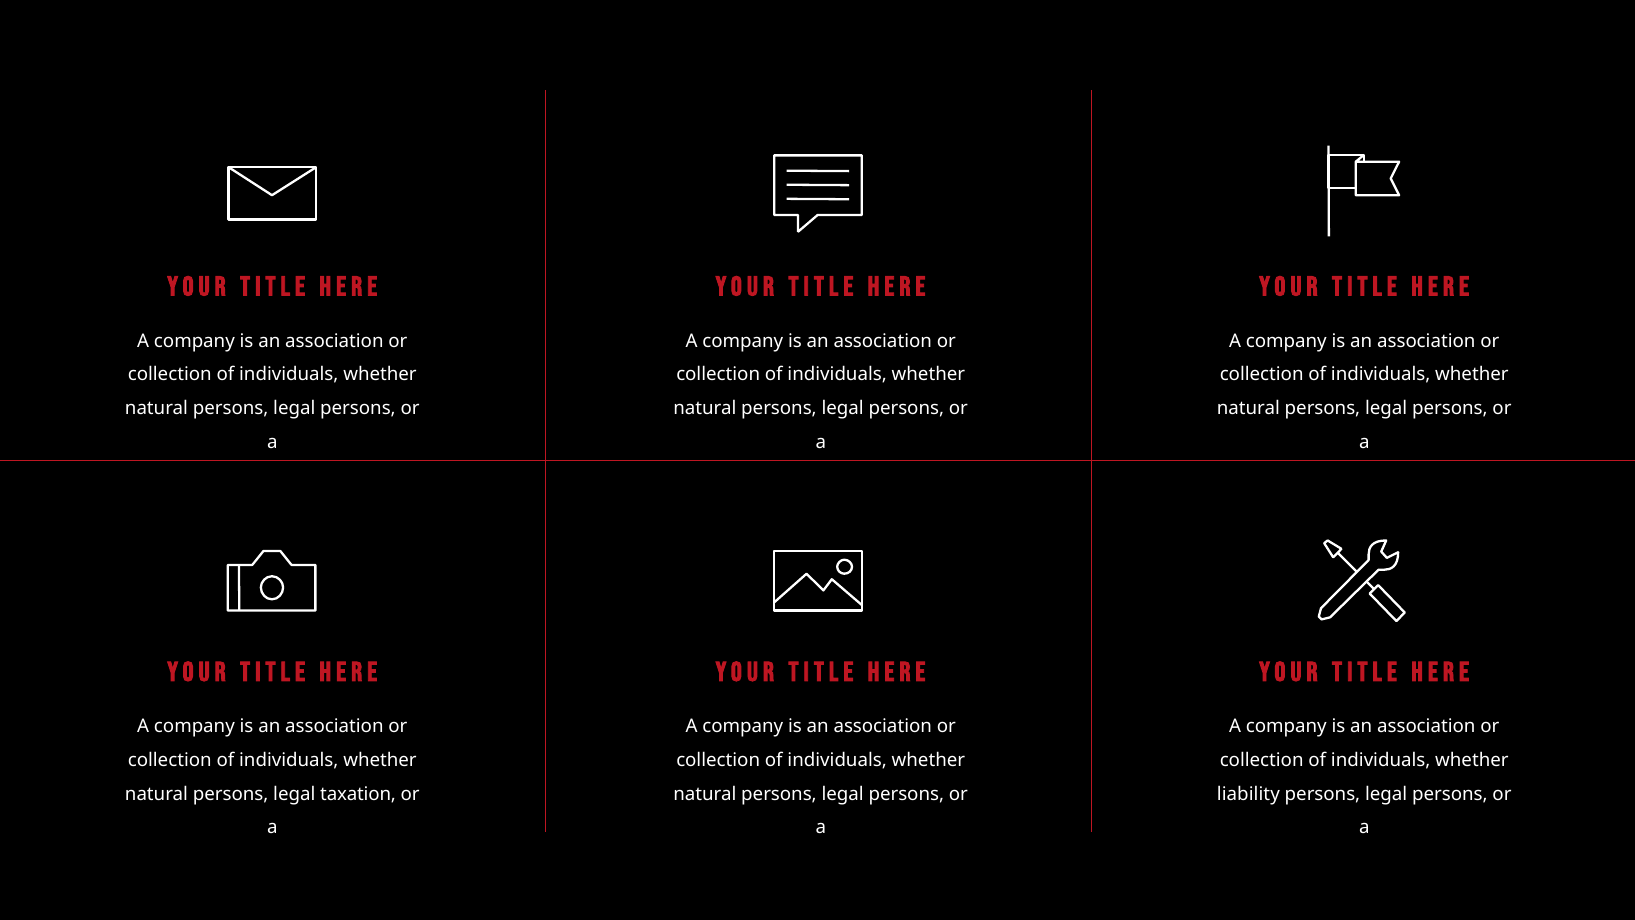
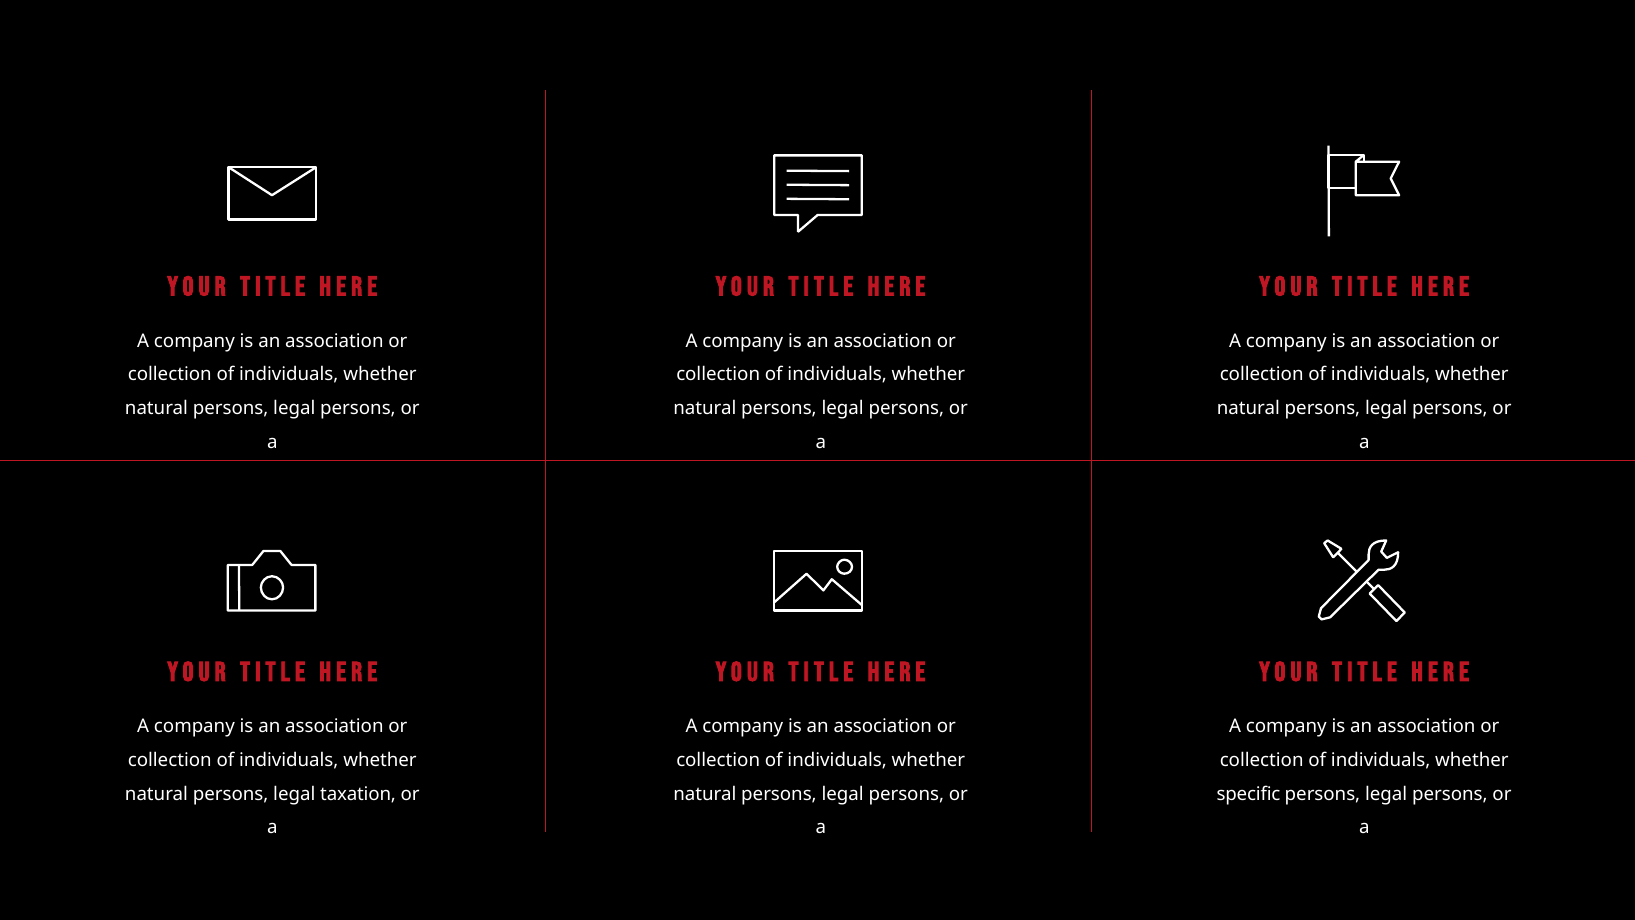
liability: liability -> specific (1248, 794)
